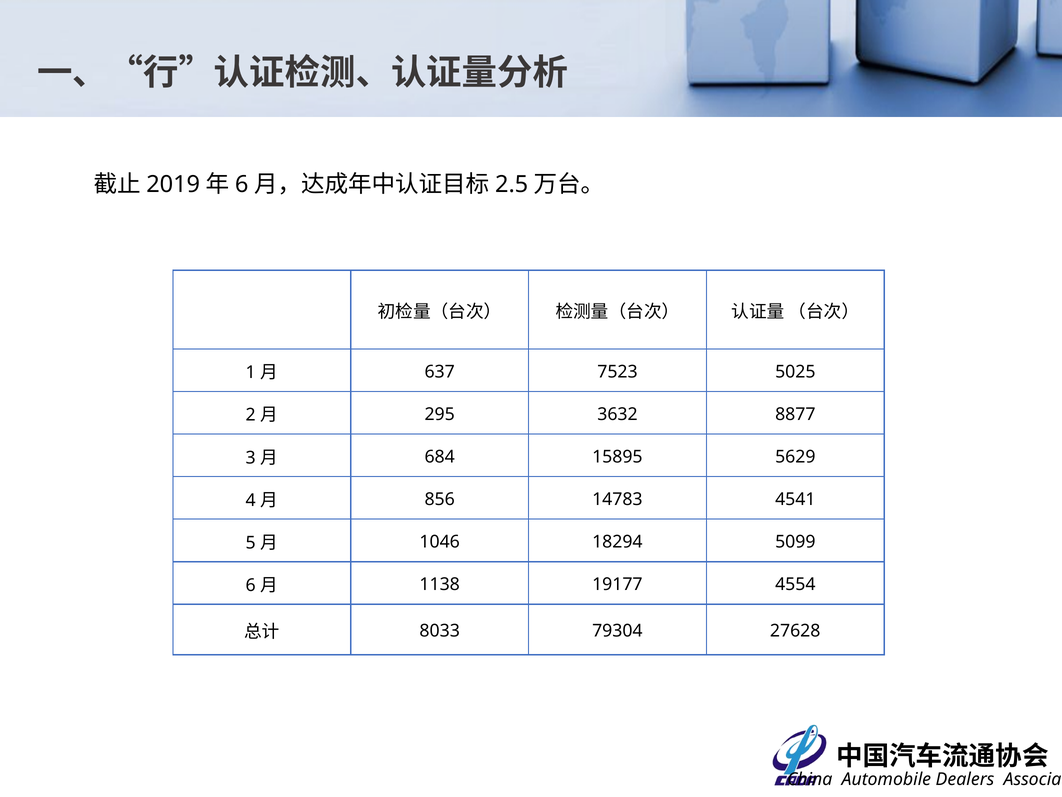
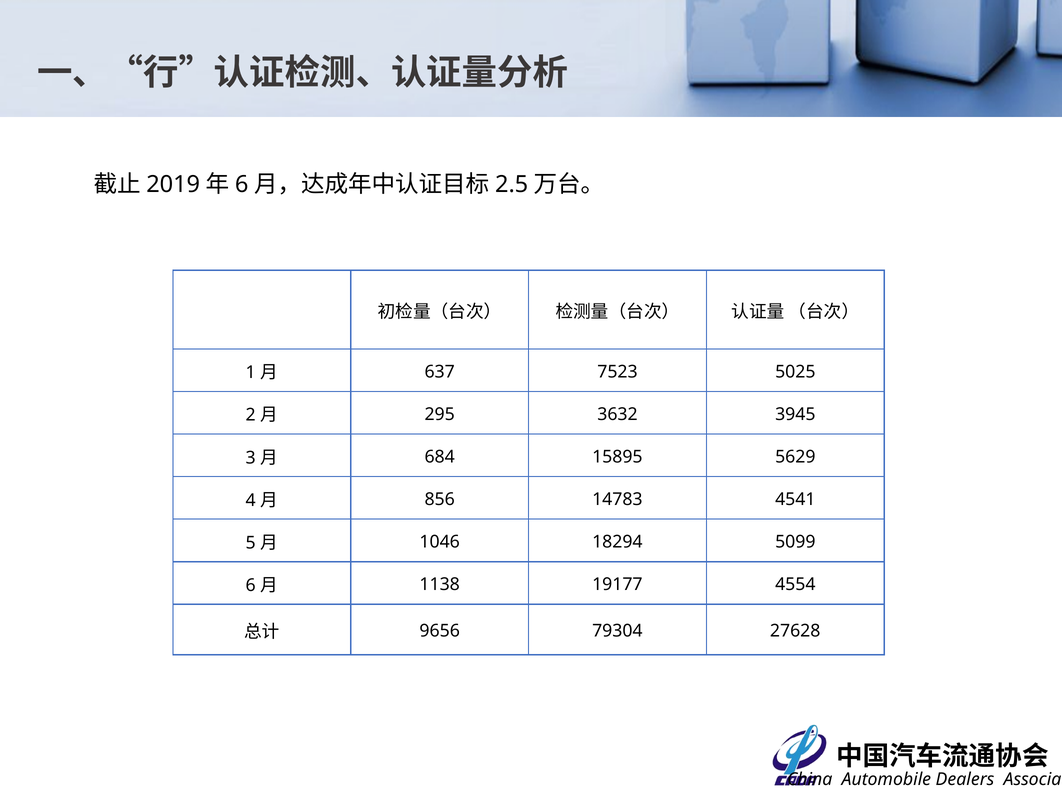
8877: 8877 -> 3945 (795, 414)
8033: 8033 -> 9656 (440, 631)
